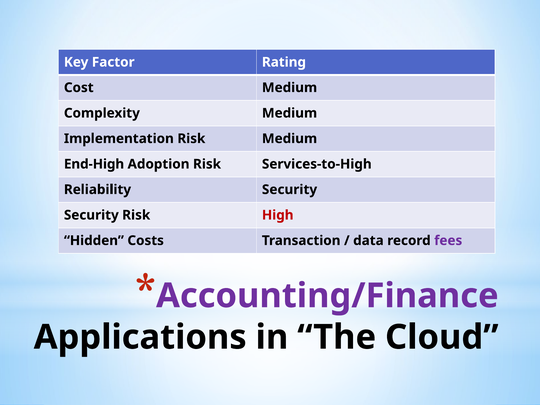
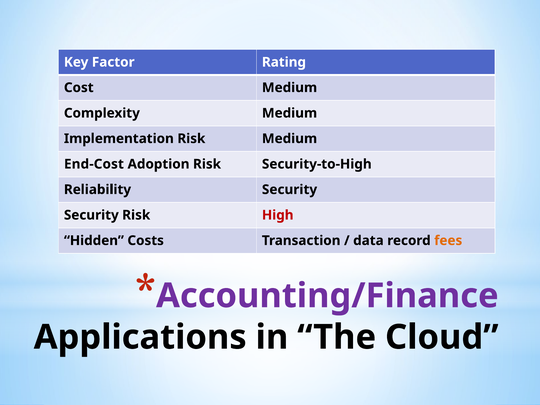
End-High: End-High -> End-Cost (94, 164)
Services-to-High: Services-to-High -> Security-to-High (317, 164)
fees colour: purple -> orange (448, 241)
